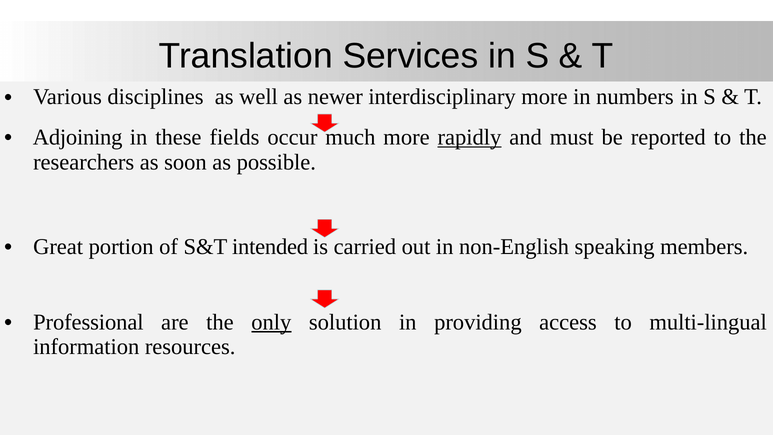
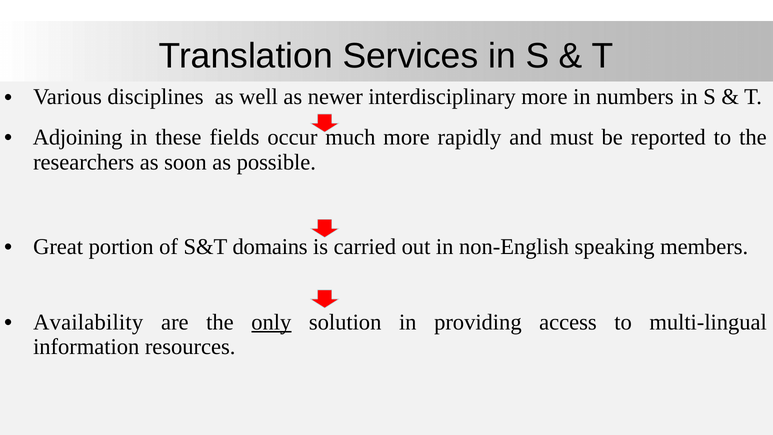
rapidly underline: present -> none (469, 137)
intended: intended -> domains (270, 247)
Professional: Professional -> Availability (88, 322)
